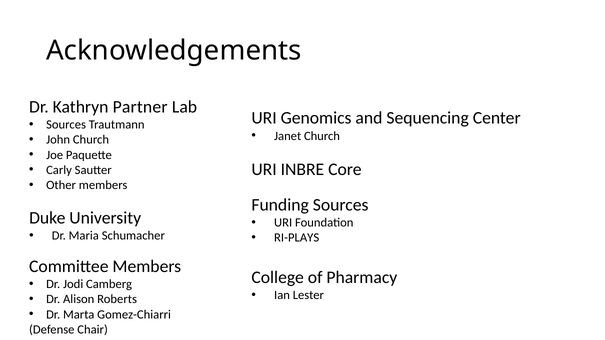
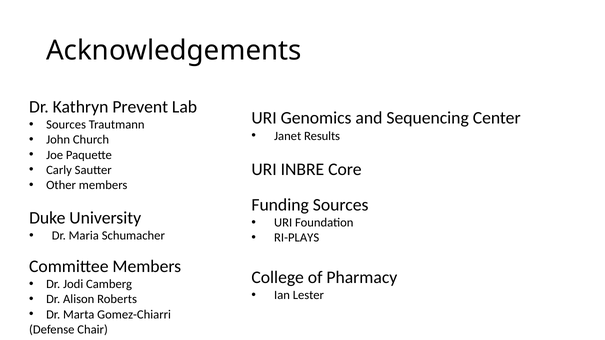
Partner: Partner -> Prevent (140, 107)
Janet Church: Church -> Results (322, 136)
